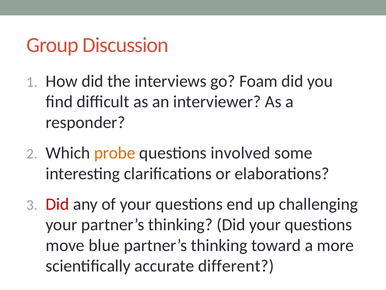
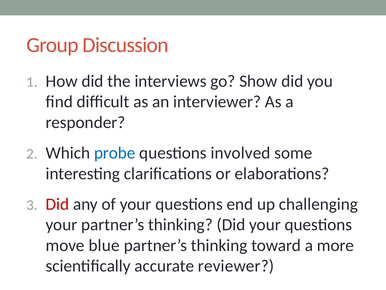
Foam: Foam -> Show (258, 81)
probe colour: orange -> blue (115, 153)
different: different -> reviewer (236, 266)
